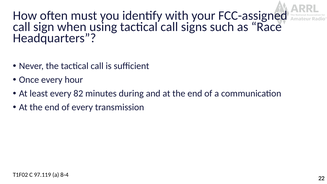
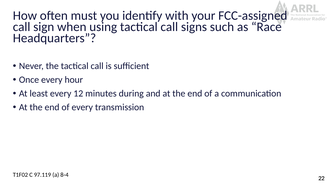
82: 82 -> 12 (78, 93)
